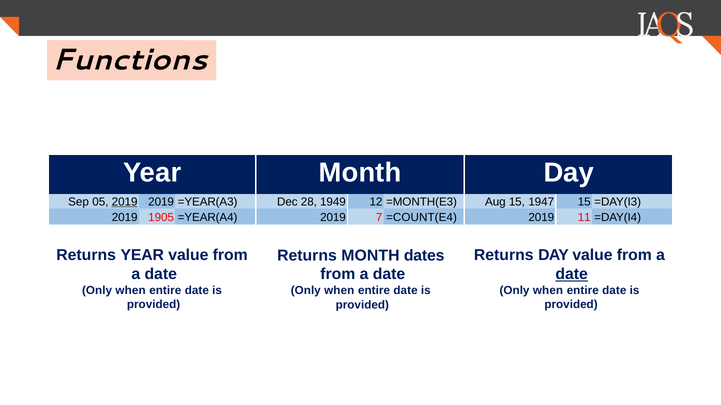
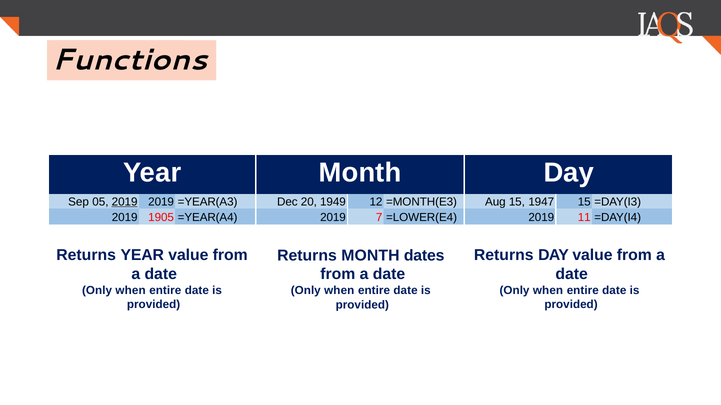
28: 28 -> 20 (309, 202)
=COUNT(E4: =COUNT(E4 -> =LOWER(E4 (422, 218)
date underline: present -> none (572, 274)
